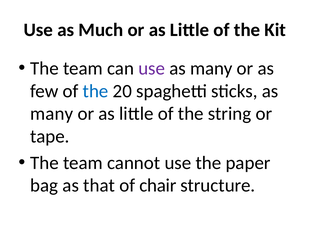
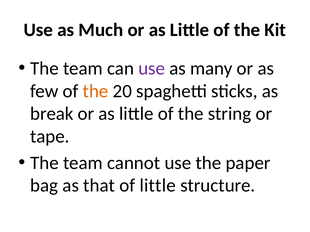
the colour: blue -> orange (96, 91)
many: many -> break (52, 114)
of chair: chair -> little (158, 186)
